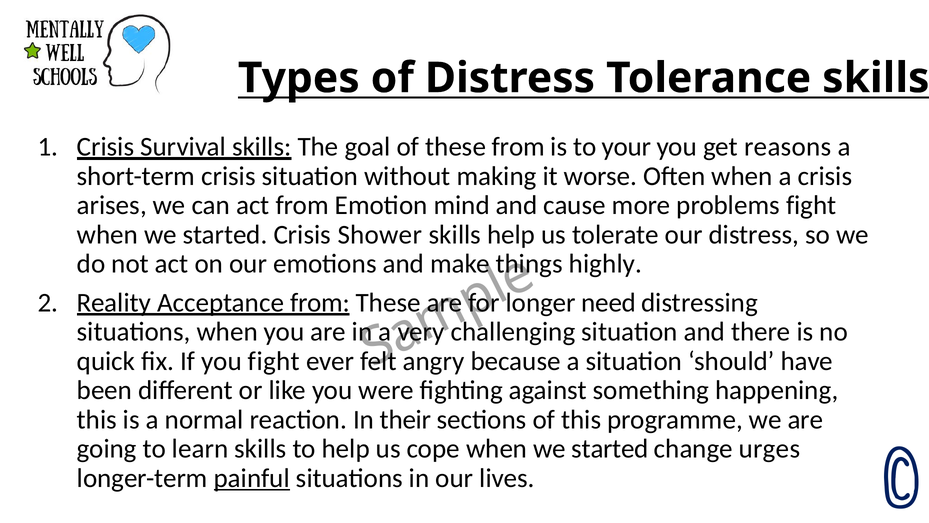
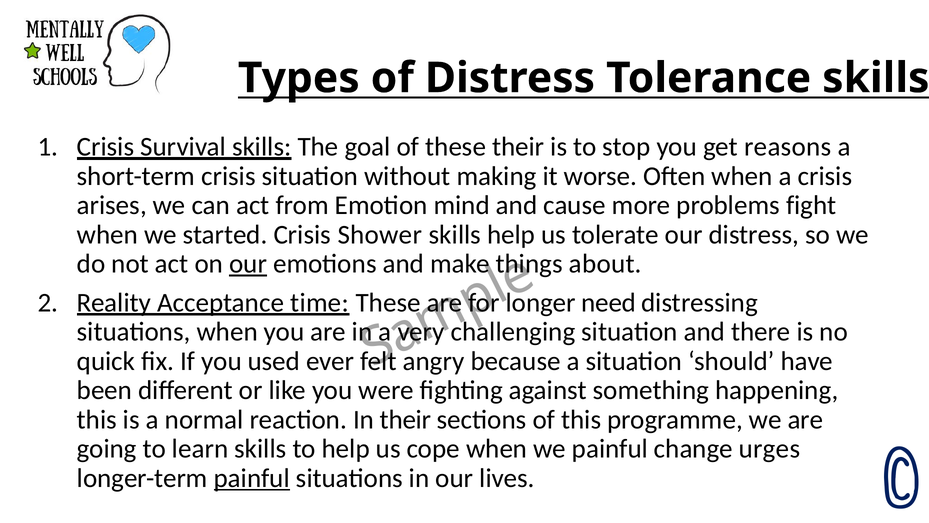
these from: from -> their (518, 147)
your: your -> stop (626, 147)
our underline: none -> present (248, 264)
highly: highly -> about (605, 264)
Acceptance from: from -> time (320, 302)
you fight: fight -> used (274, 361)
cope when we started: started -> painful (610, 449)
